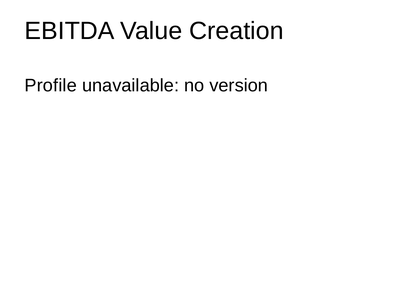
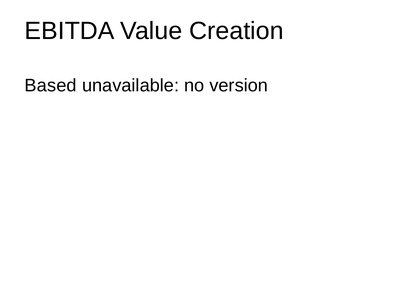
Profile: Profile -> Based (51, 86)
